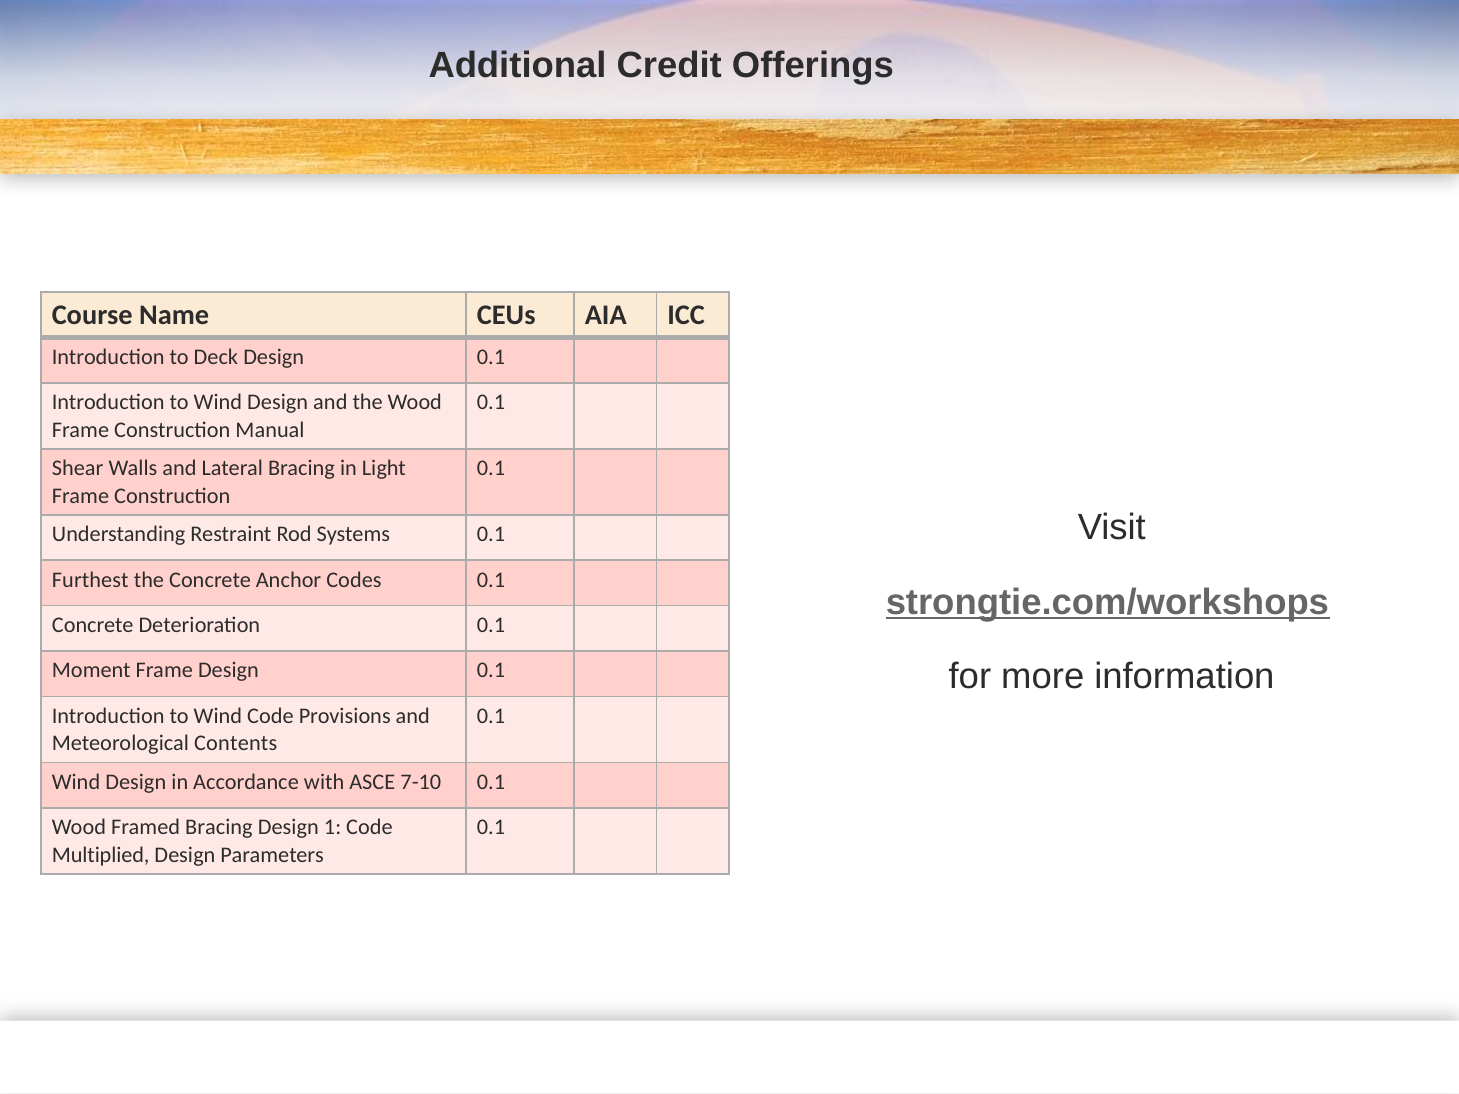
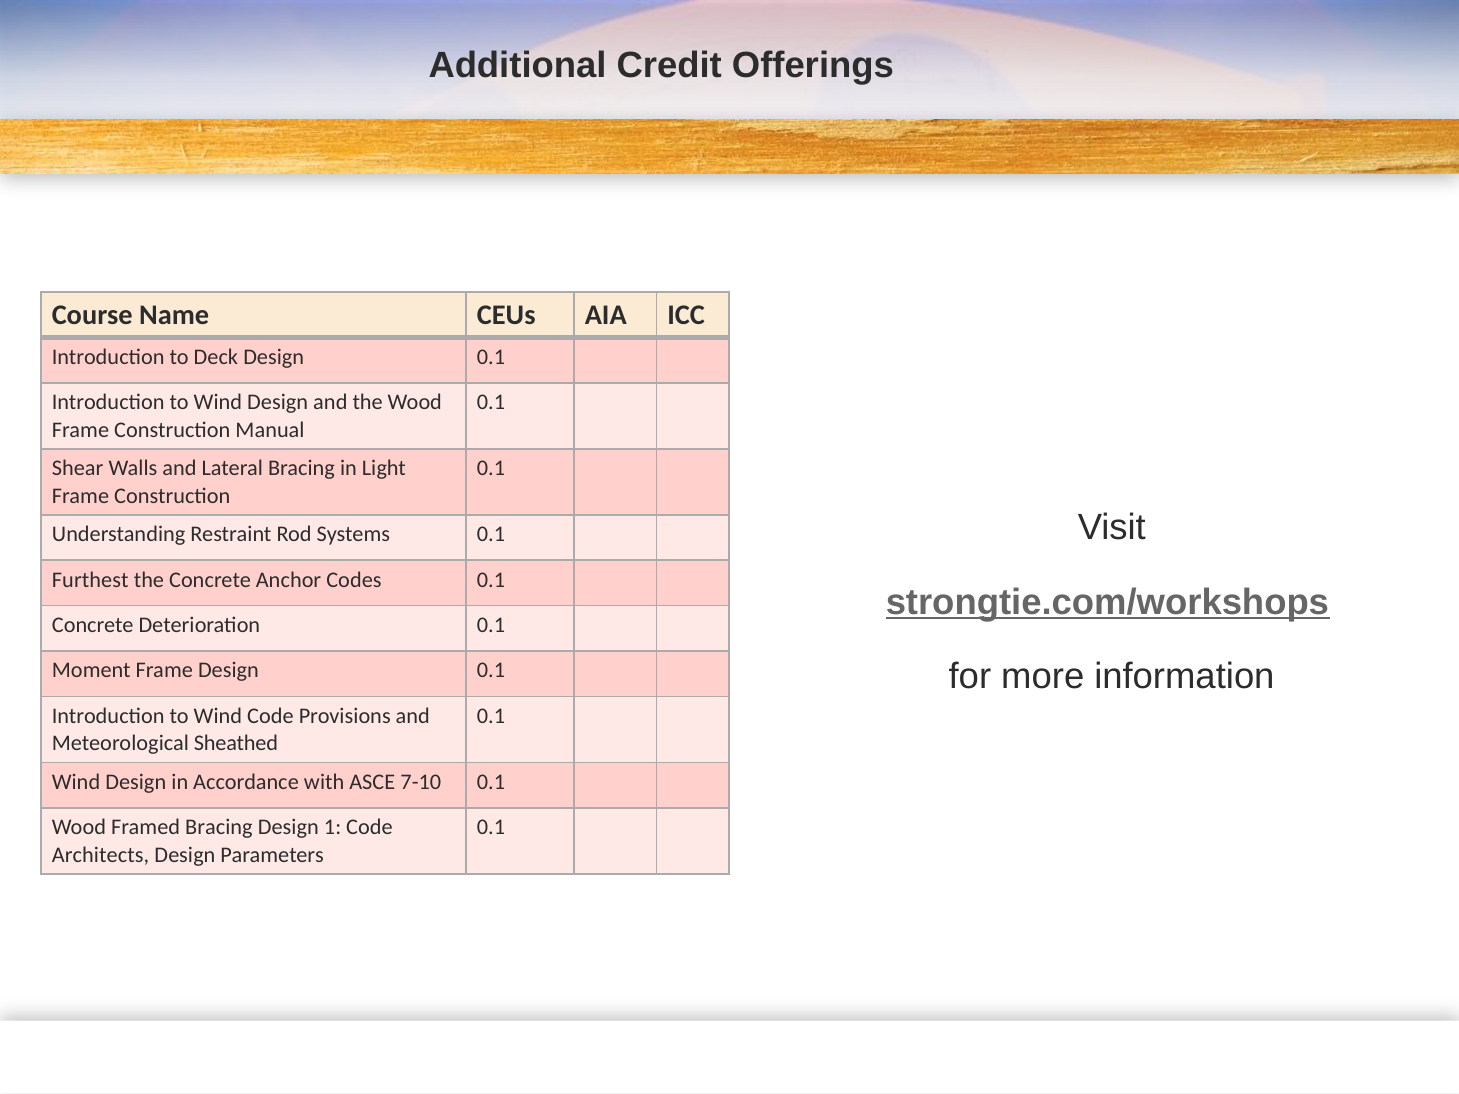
Contents: Contents -> Sheathed (236, 744)
Multiplied: Multiplied -> Architects (101, 855)
